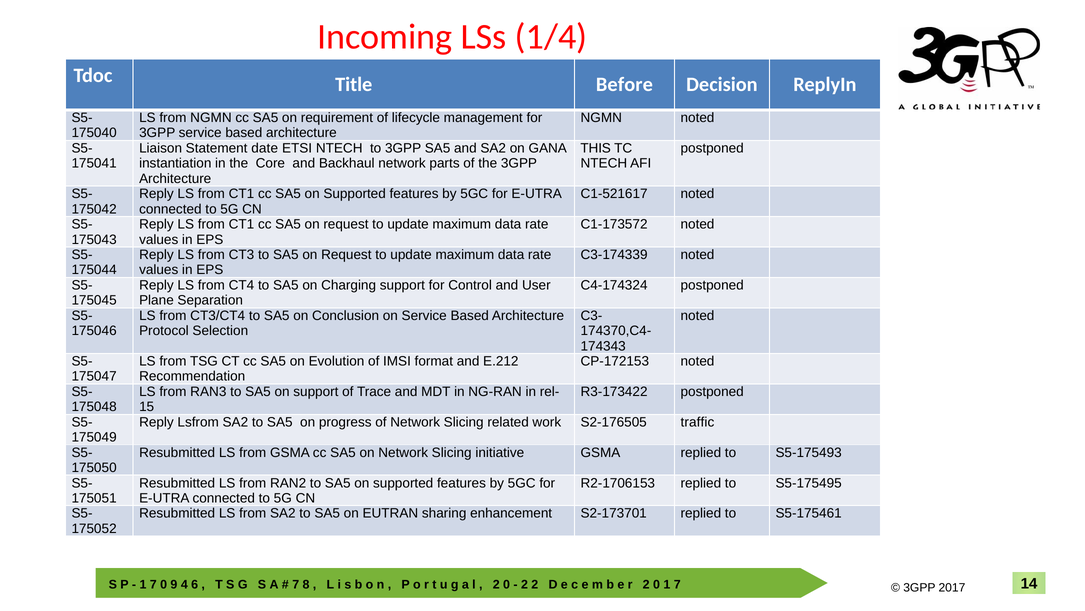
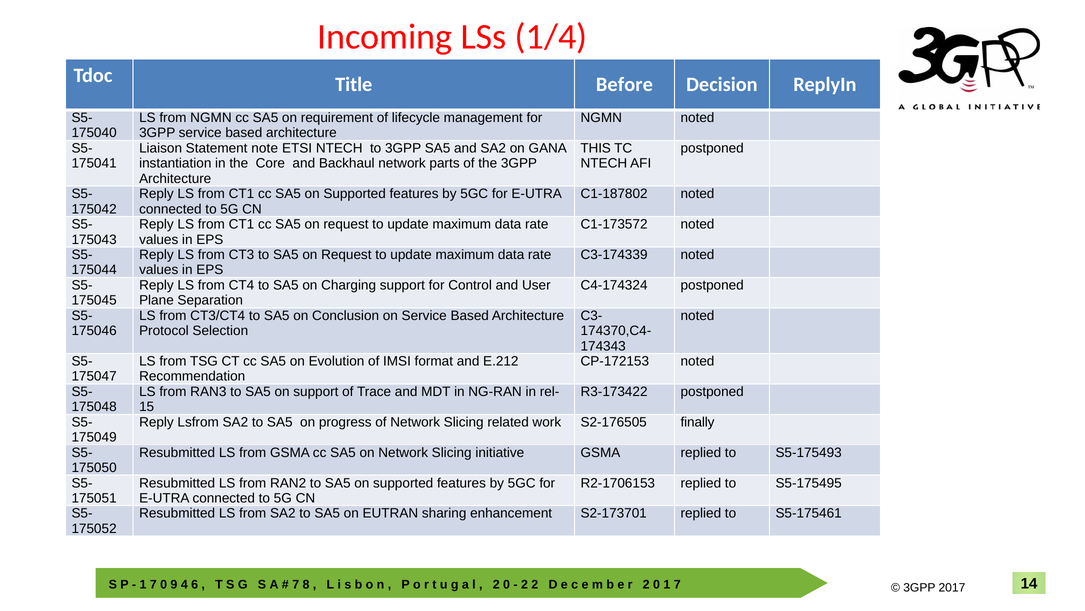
date: date -> note (265, 148)
C1-521617: C1-521617 -> C1-187802 (614, 194)
traffic: traffic -> finally (698, 422)
